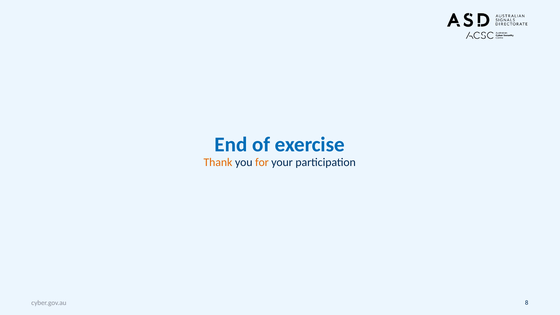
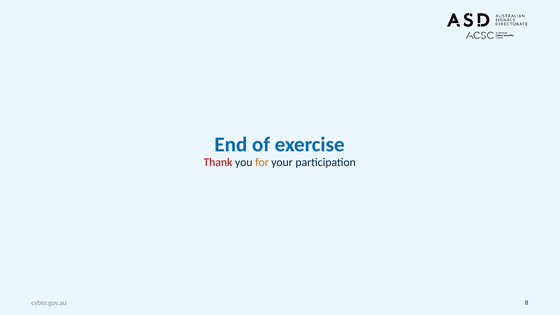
Thank colour: orange -> red (218, 162)
